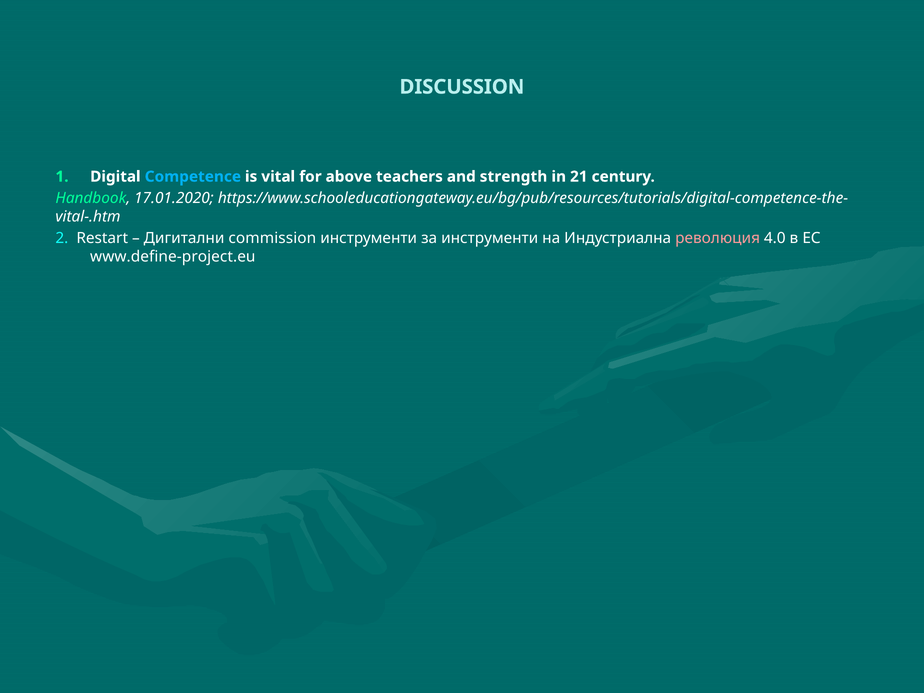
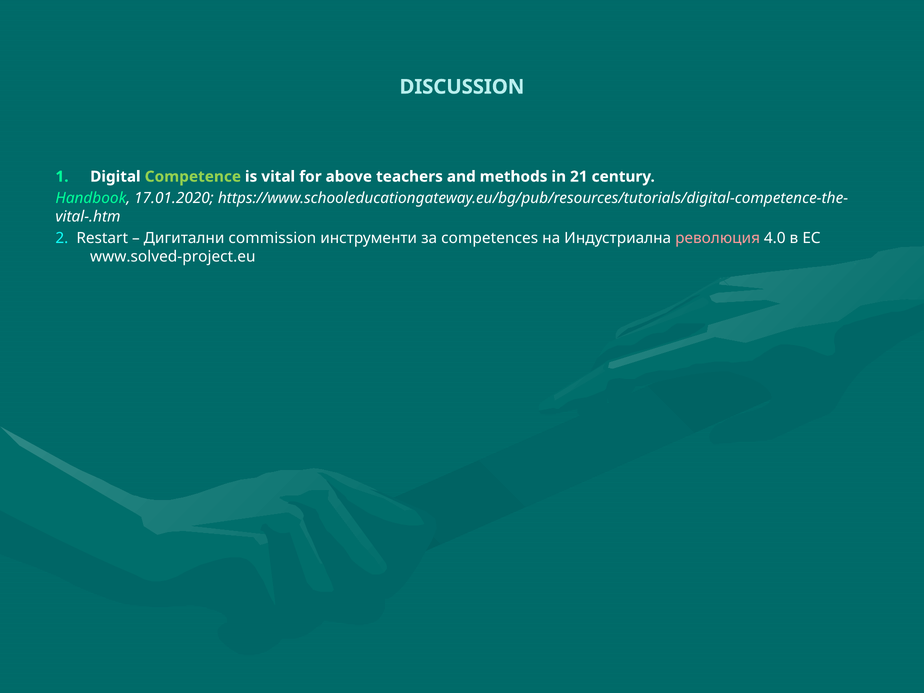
Competence colour: light blue -> light green (193, 177)
strength: strength -> methods (514, 177)
за инструменти: инструменти -> competences (490, 238)
www.define-project.eu: www.define-project.eu -> www.solved-project.eu (173, 257)
